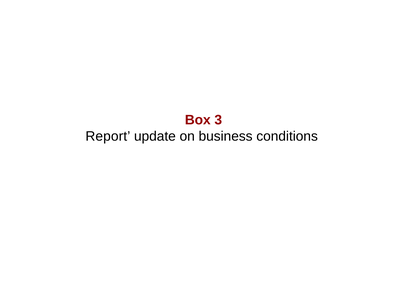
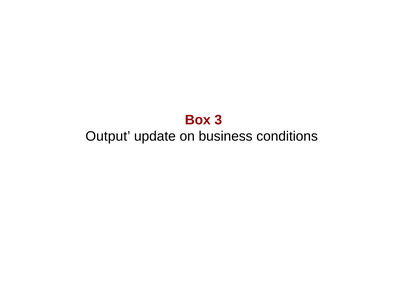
Report: Report -> Output (108, 136)
